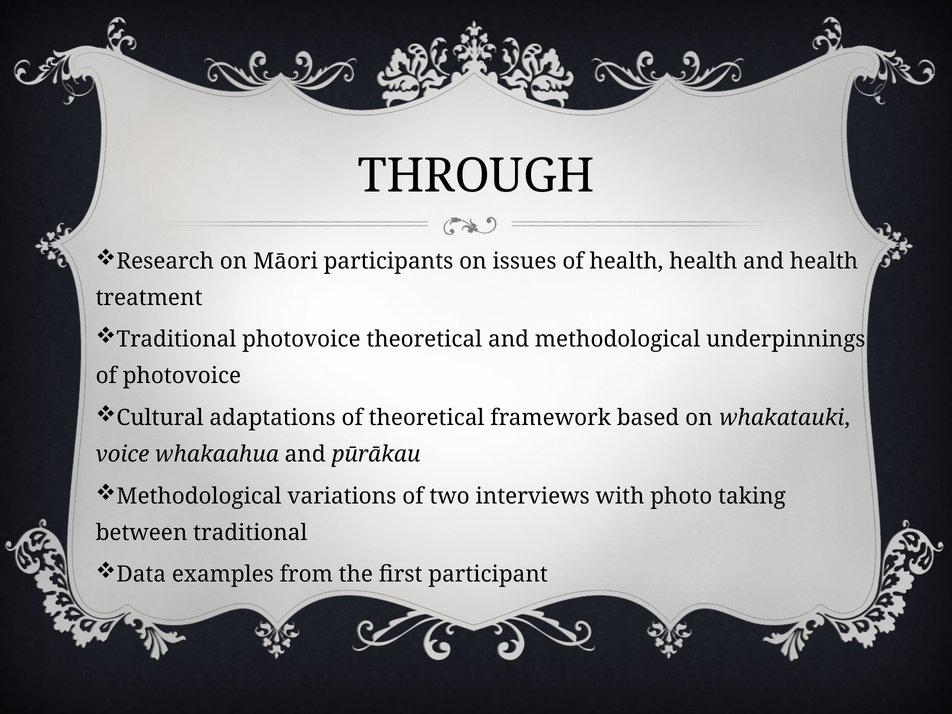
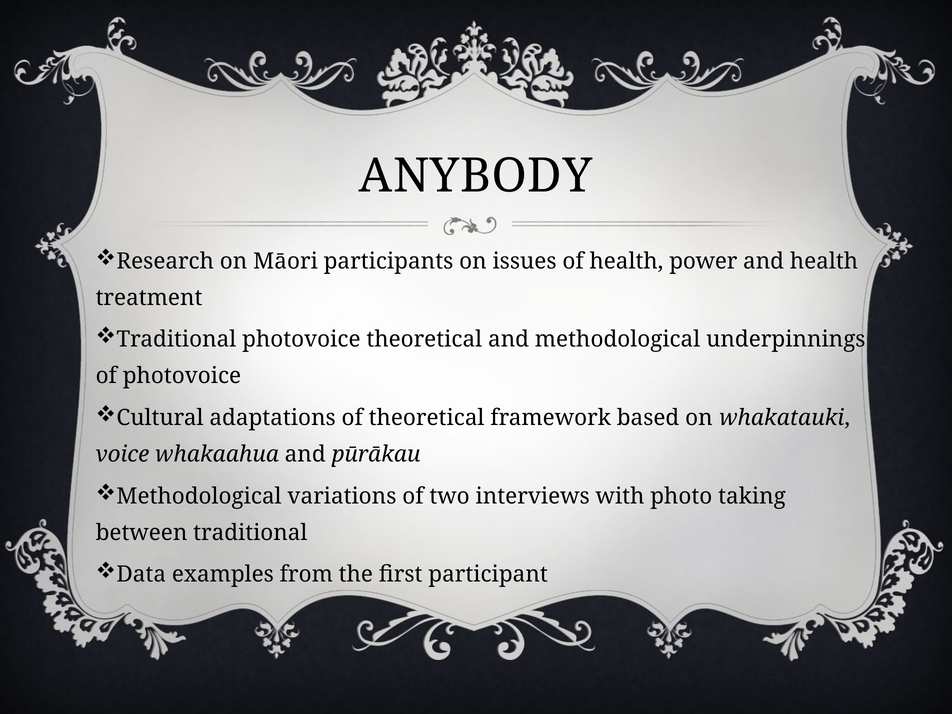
THROUGH: THROUGH -> ANYBODY (476, 176)
health health: health -> power (703, 261)
